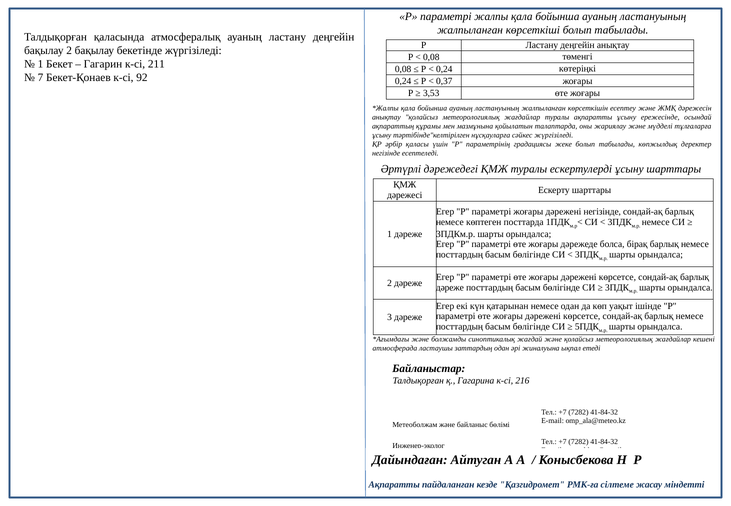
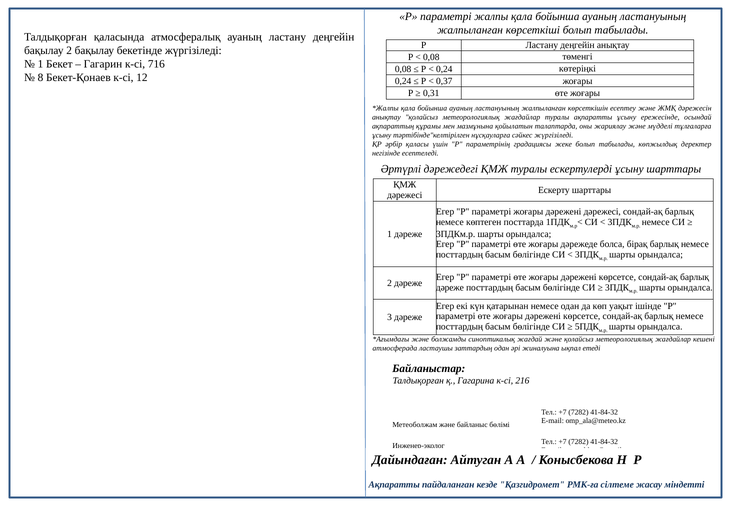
211: 211 -> 716 (156, 64)
7: 7 -> 8 (41, 78)
92: 92 -> 12 (142, 78)
3,53: 3,53 -> 0,31 (431, 93)
дәрежені негізінде: негізінде -> дәрежесі (602, 212)
